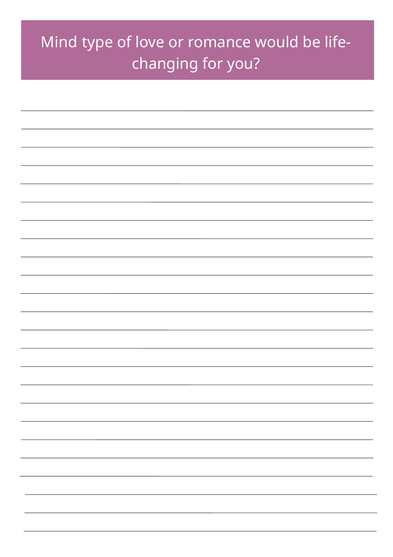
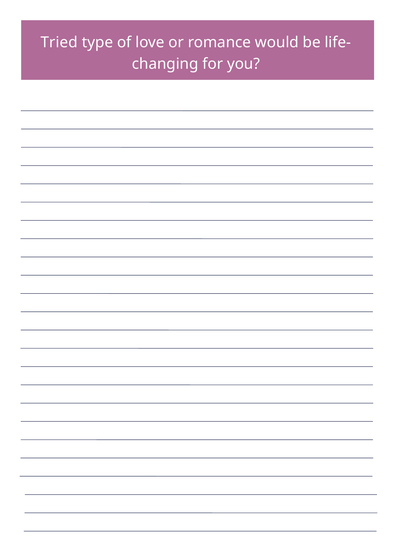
Mind: Mind -> Tried (59, 42)
